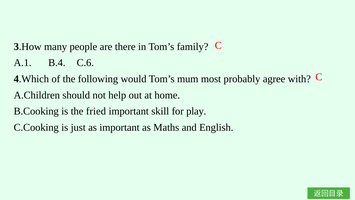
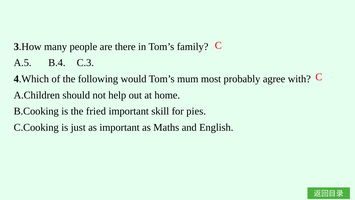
A.1: A.1 -> A.5 (23, 63)
C.6: C.6 -> C.3 (85, 63)
play: play -> pies (196, 111)
